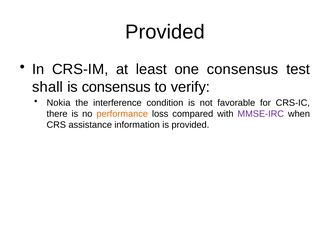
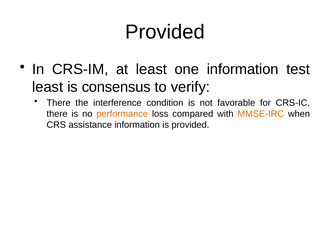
one consensus: consensus -> information (243, 69)
shall: shall -> least (48, 87)
Nokia: Nokia -> There (59, 103)
MMSE-IRC colour: purple -> orange (261, 114)
